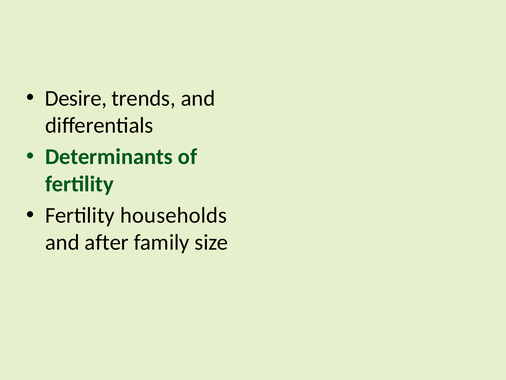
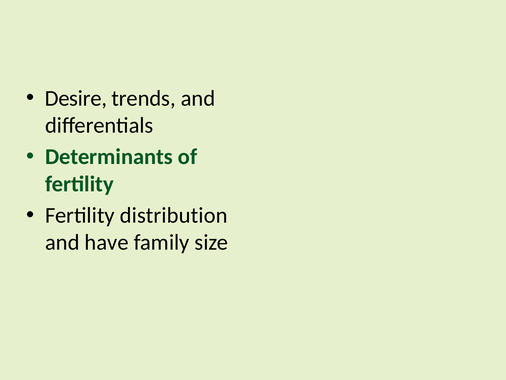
households: households -> distribution (174, 215)
after: after -> have (107, 242)
